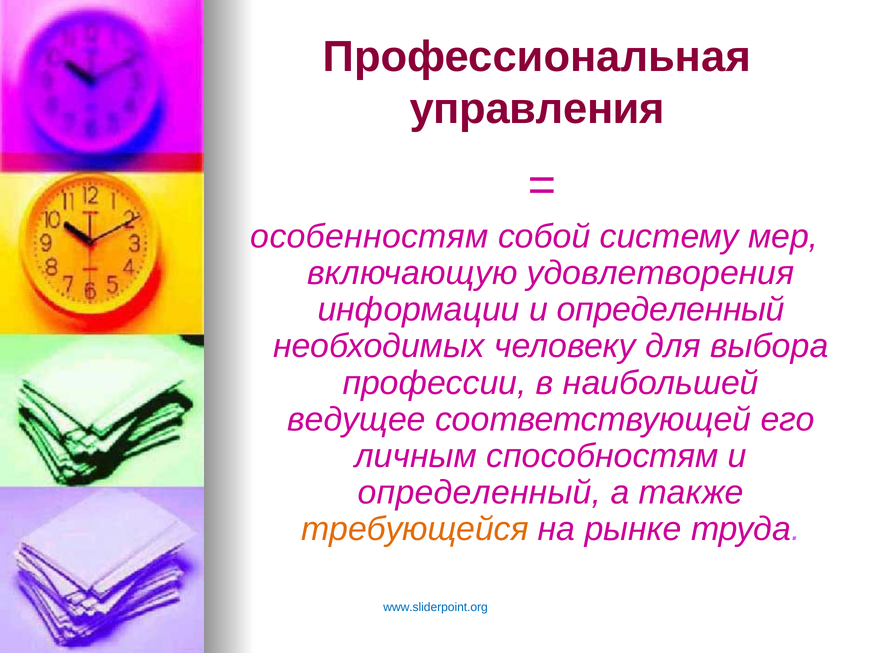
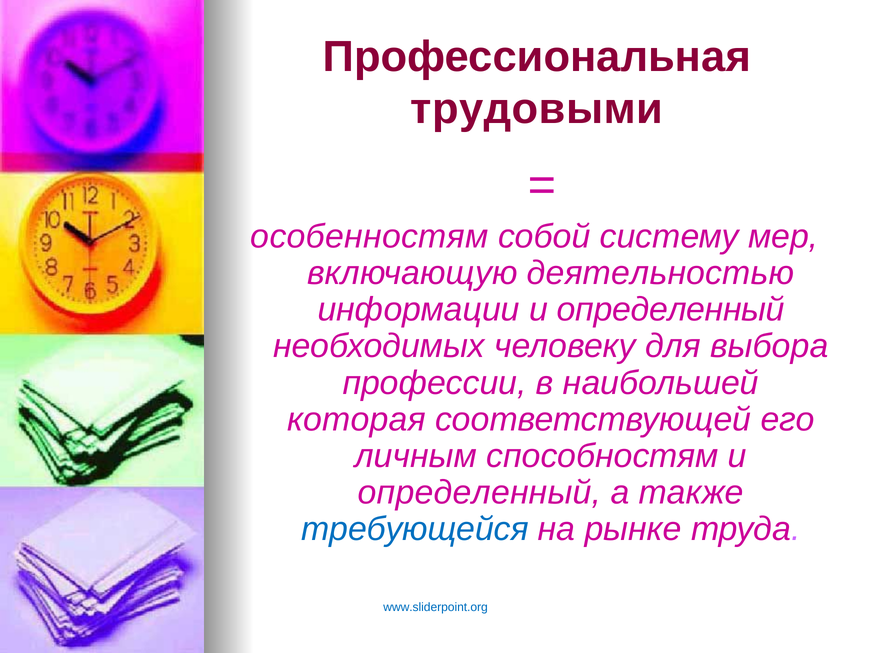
управления: управления -> трудовыми (537, 109)
удовлетворения: удовлетворения -> деятельностью (660, 273)
ведущее: ведущее -> которая (356, 420)
требующейся colour: orange -> blue (415, 529)
